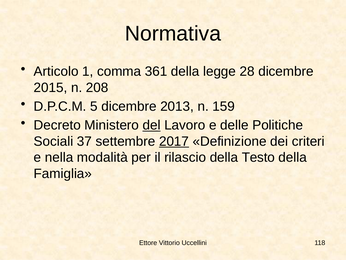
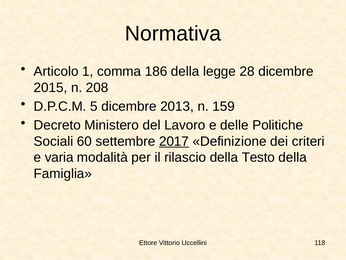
361: 361 -> 186 (156, 71)
del underline: present -> none (152, 125)
37: 37 -> 60 (84, 141)
nella: nella -> varia (59, 157)
